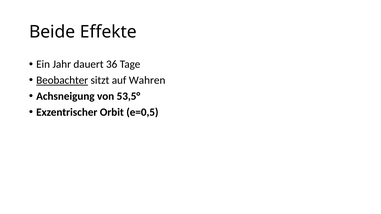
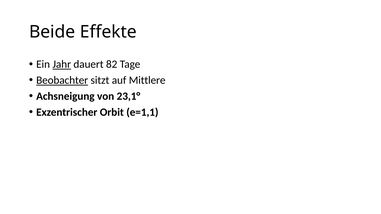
Jahr underline: none -> present (62, 64)
36: 36 -> 82 (112, 64)
Wahren: Wahren -> Mittlere (147, 80)
53,5°: 53,5° -> 23,1° (128, 96)
e=0,5: e=0,5 -> e=1,1 (142, 112)
